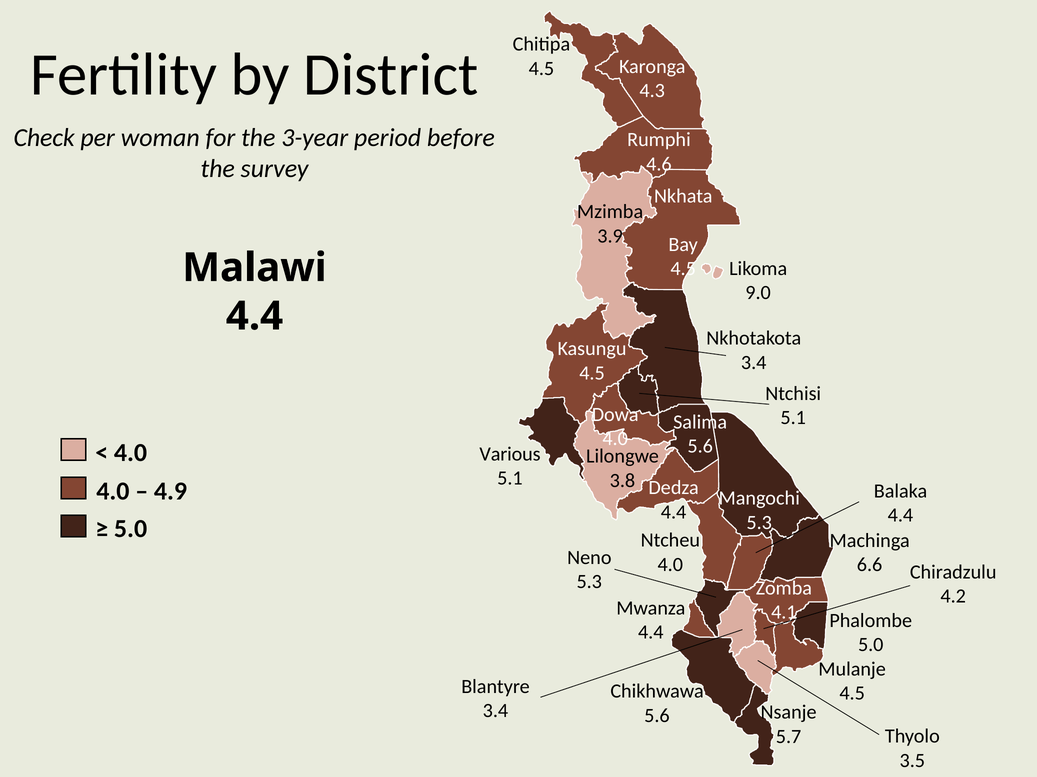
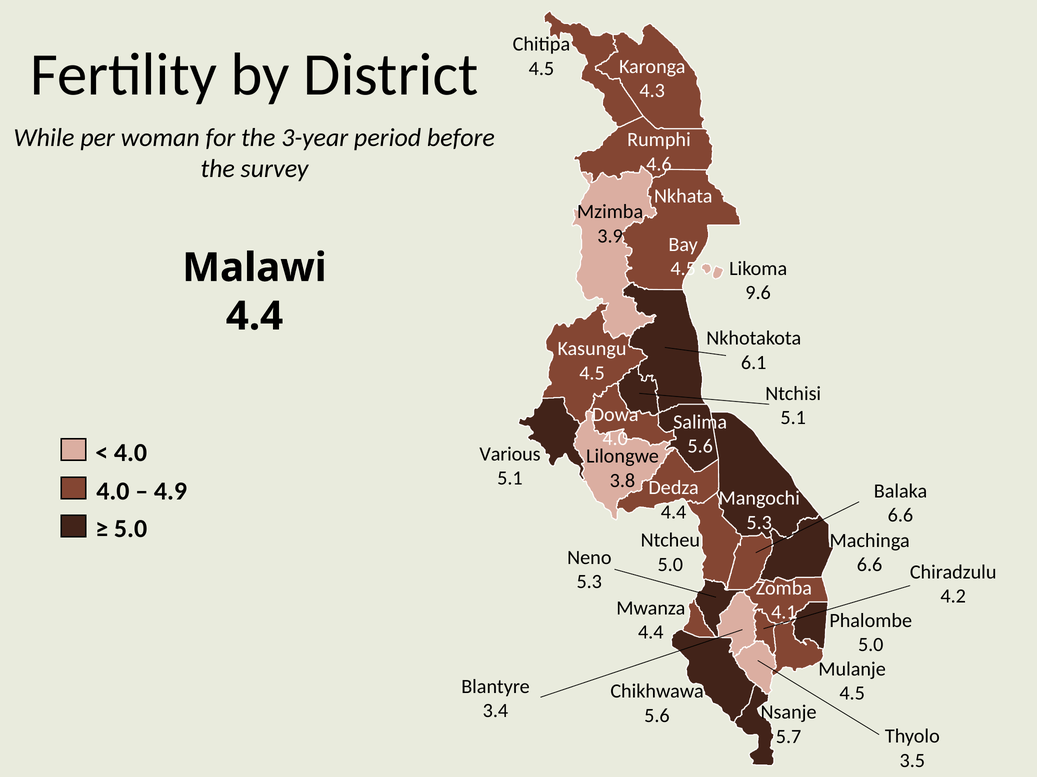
Check: Check -> While (44, 138)
9.0: 9.0 -> 9.6 (758, 293)
3.4: 3.4 -> 6.1 (754, 363)
4.4: 4.4 -> 6.6 (900, 516)
4.0: 4.0 -> 5.0 (670, 565)
